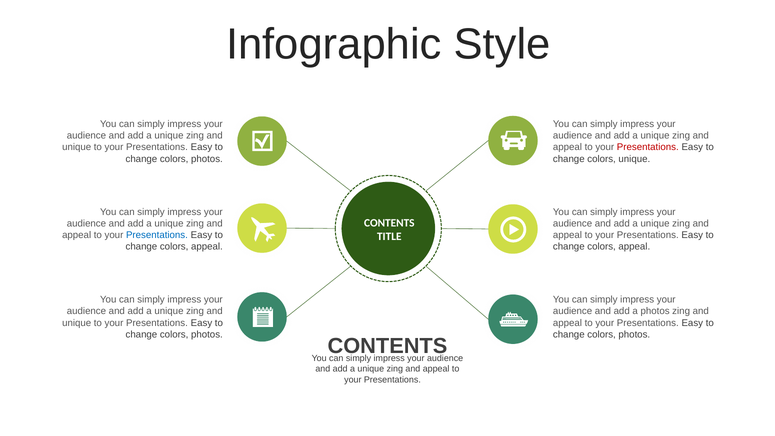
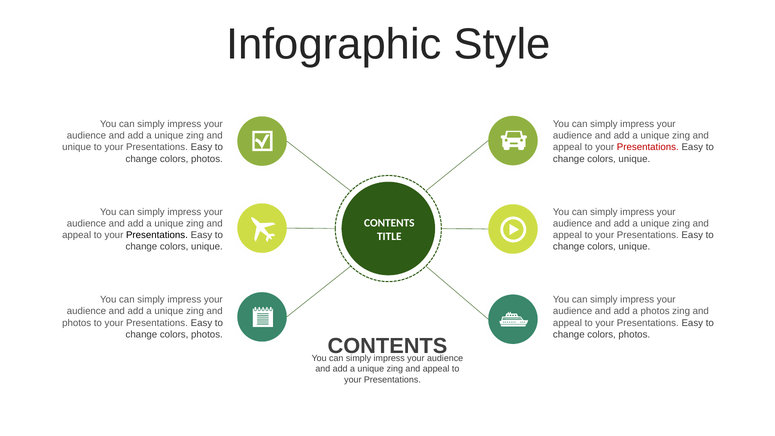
Presentations colour: blue -> black (157, 235)
appeal: appeal -> unique (207, 247)
appeal: appeal -> unique (634, 247)
unique: unique -> photos (77, 323)
